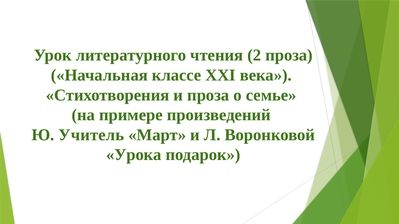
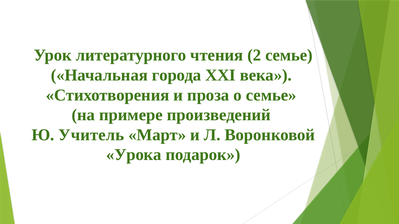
2 проза: проза -> семье (289, 55)
классе: классе -> города (177, 75)
